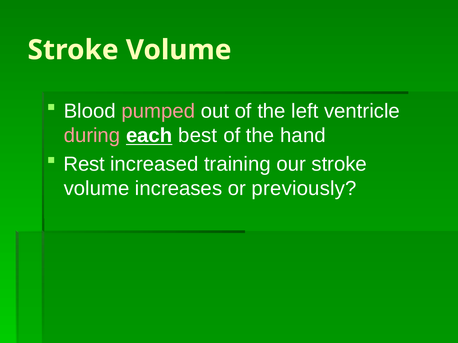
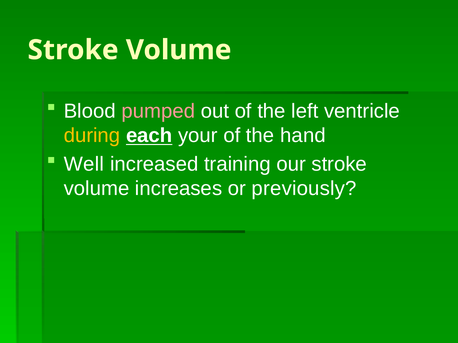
during colour: pink -> yellow (92, 136)
best: best -> your (198, 136)
Rest: Rest -> Well (84, 164)
